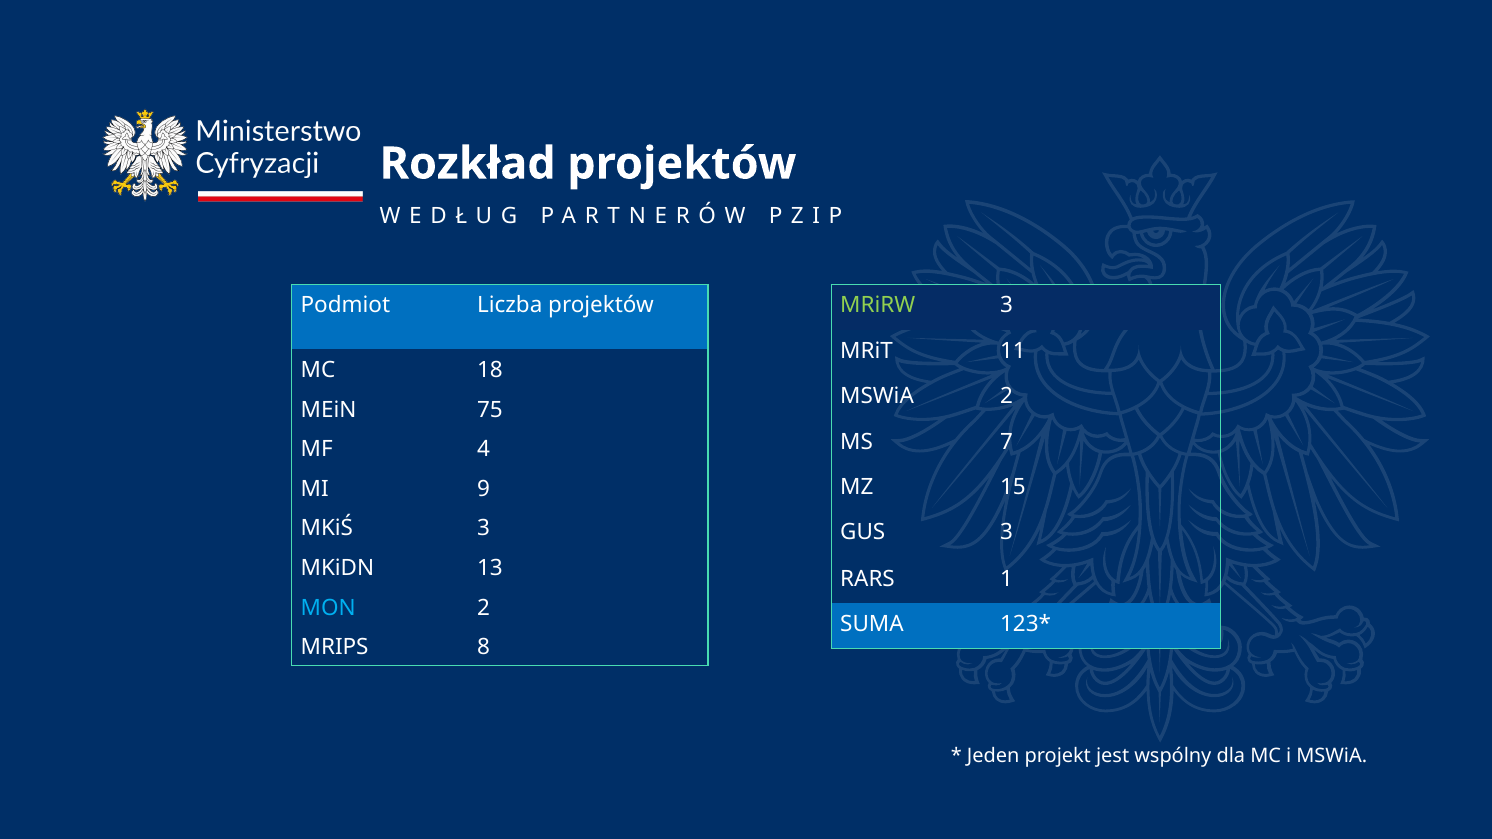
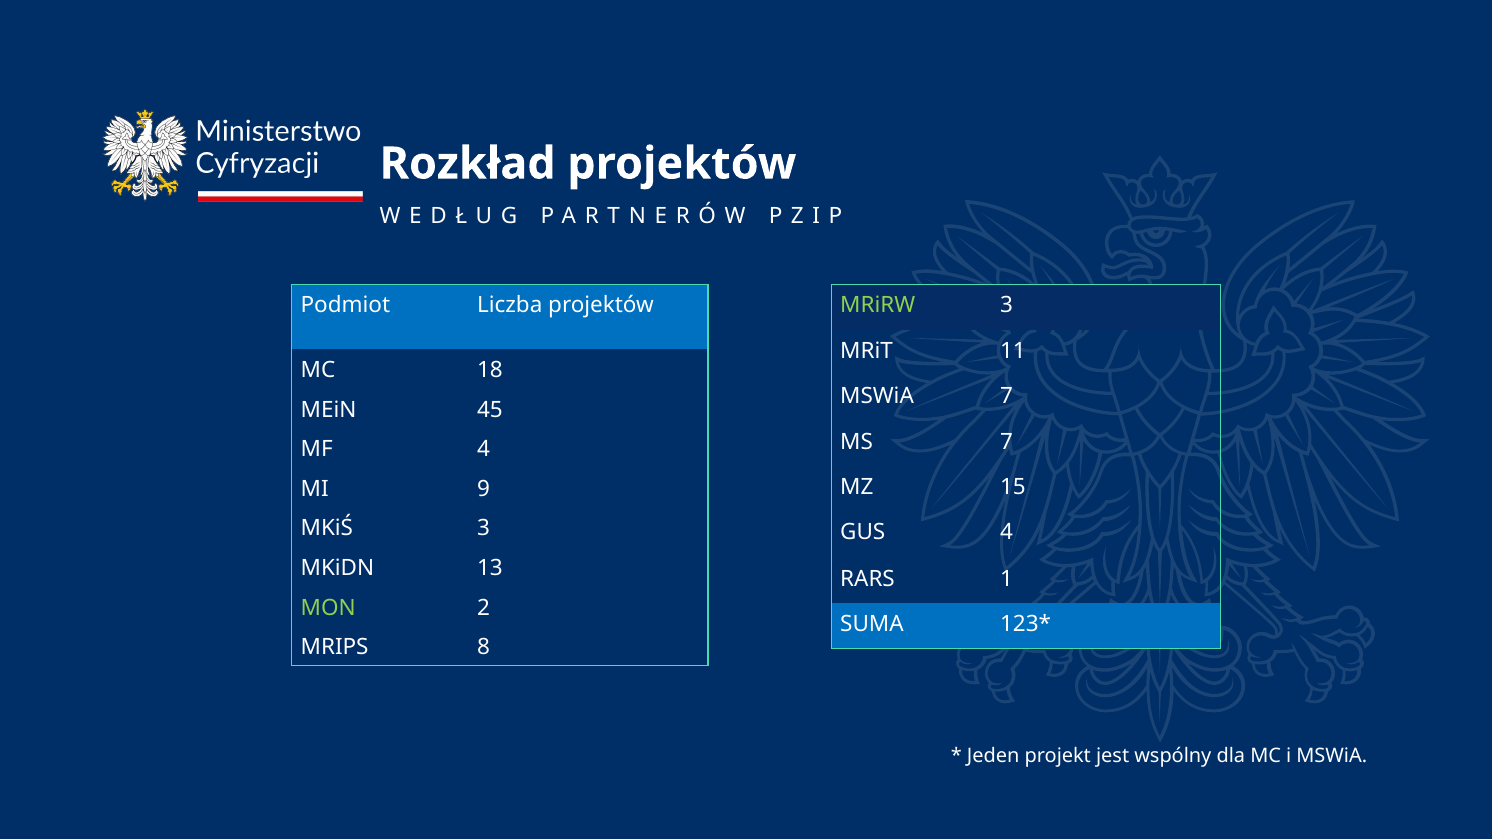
MSWiA 2: 2 -> 7 (1007, 396)
75: 75 -> 45 (490, 410)
GUS 3: 3 -> 4 (1007, 533)
MON colour: light blue -> light green (328, 608)
